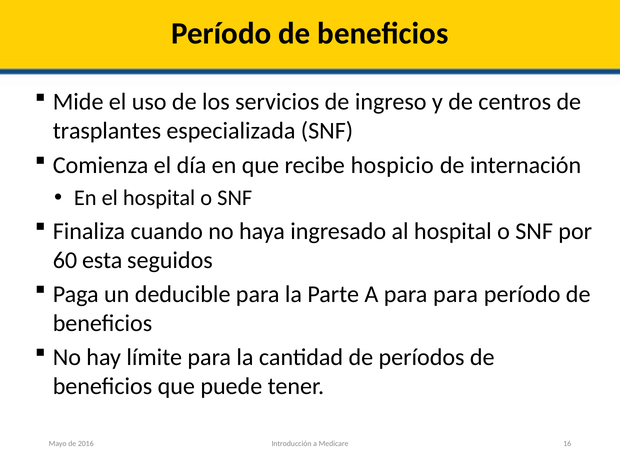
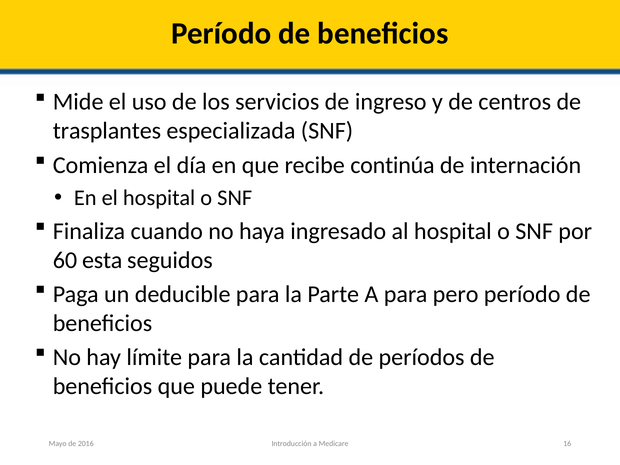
hospicio: hospicio -> continúa (392, 165)
para para: para -> pero (456, 294)
